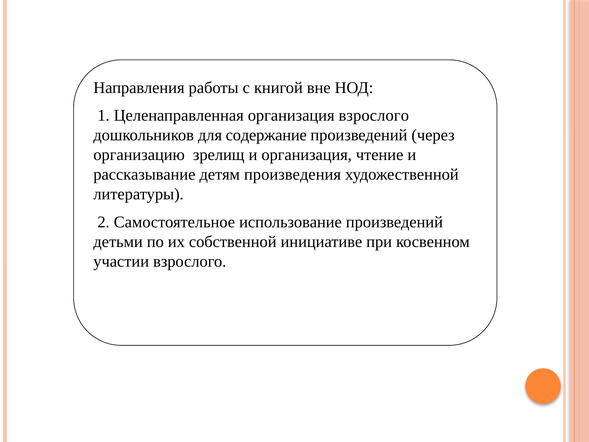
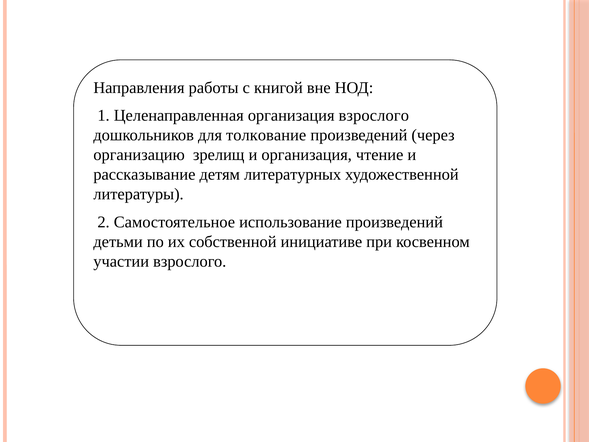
содержание: содержание -> толкование (266, 135)
произведения: произведения -> литературных (293, 174)
